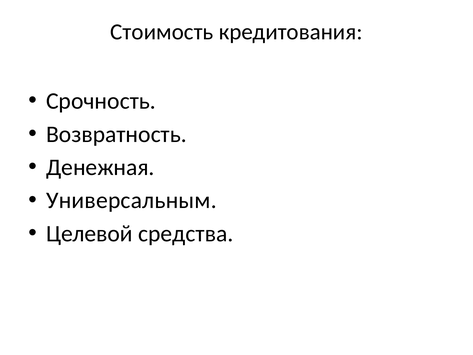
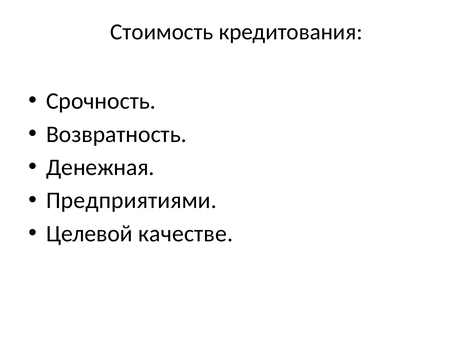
Универсальным: Универсальным -> Предприятиями (131, 200)
средства: средства -> качестве (186, 233)
